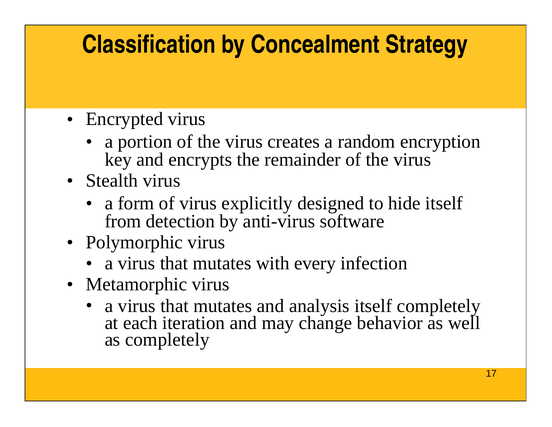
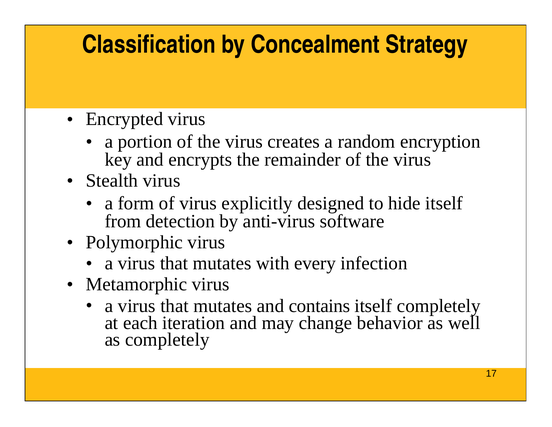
analysis: analysis -> contains (319, 306)
